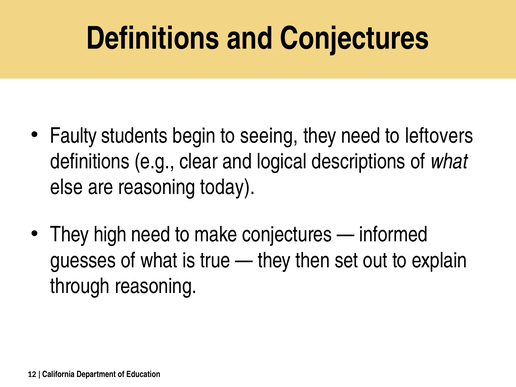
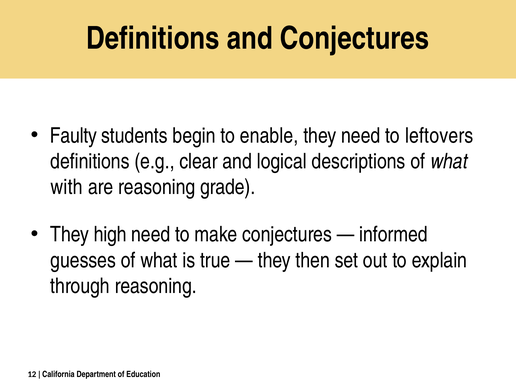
seeing: seeing -> enable (269, 136)
else: else -> with (67, 187)
today: today -> grade (228, 187)
